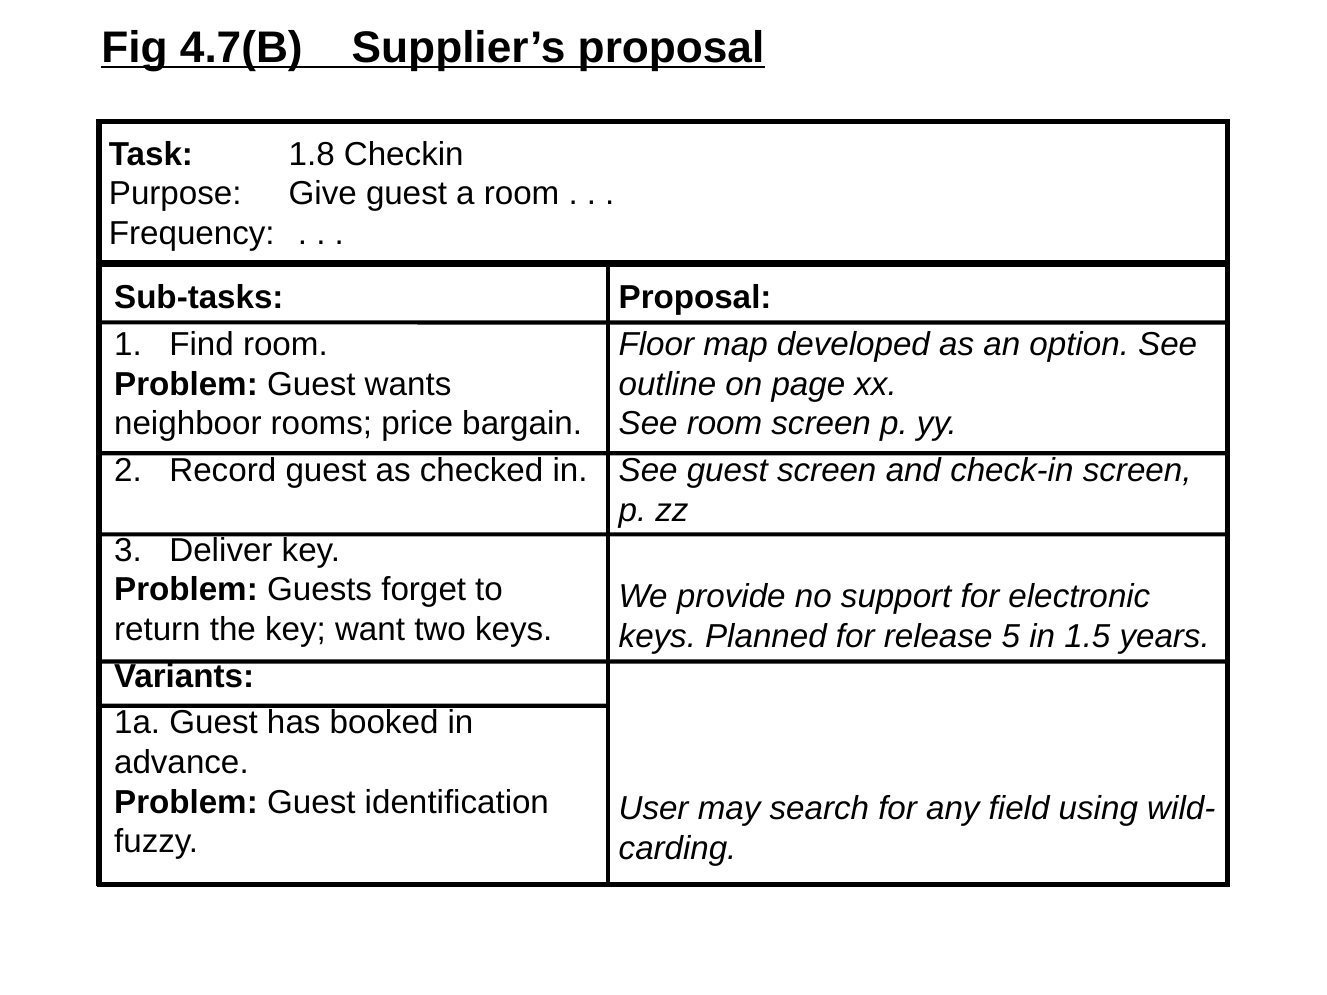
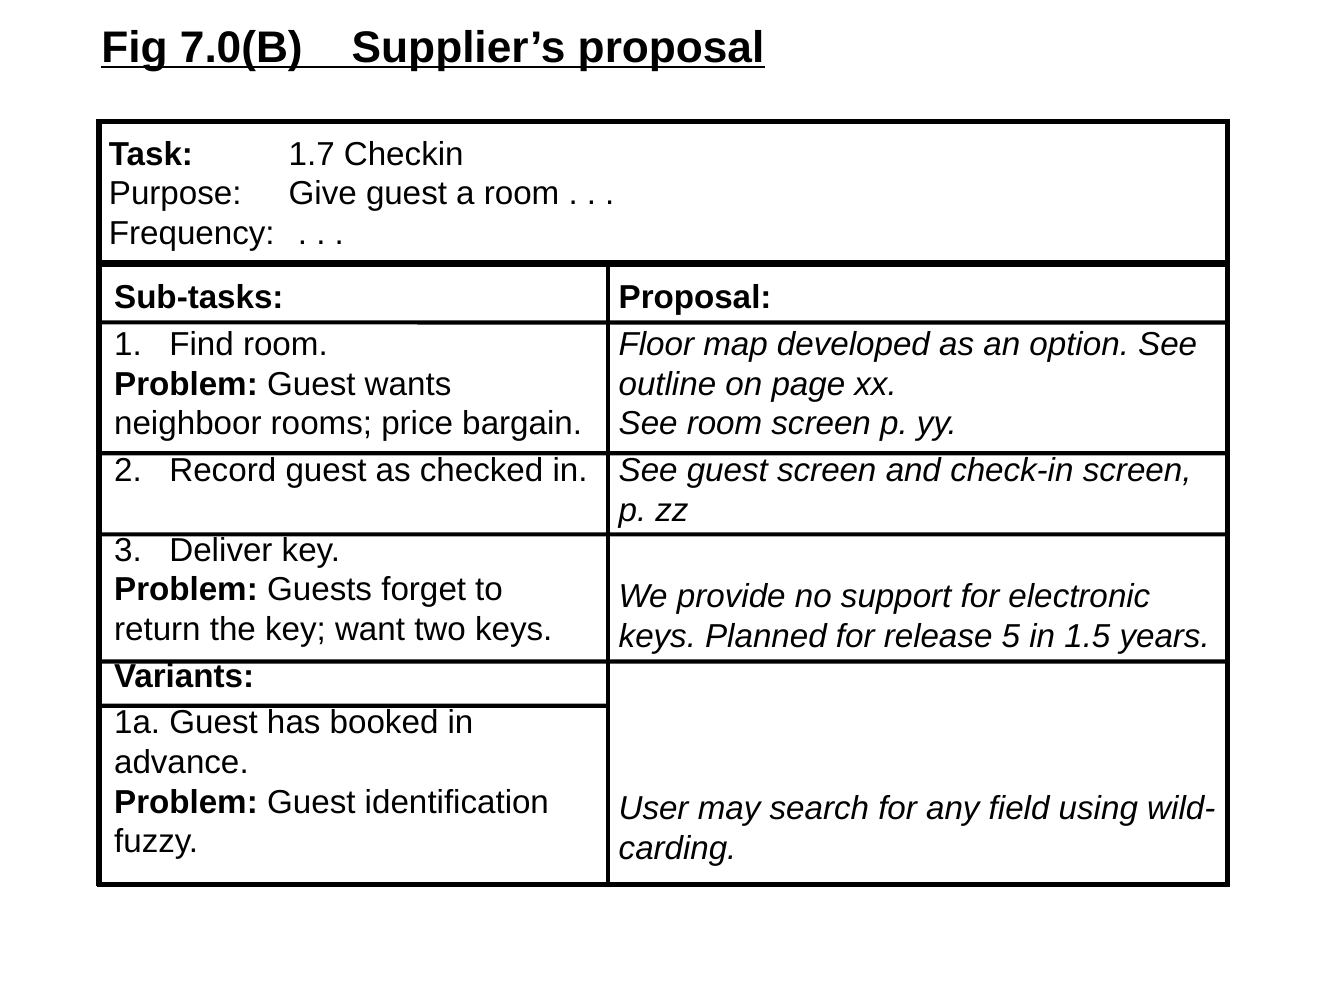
4.7(B: 4.7(B -> 7.0(B (241, 47)
1.8: 1.8 -> 1.7 (312, 154)
